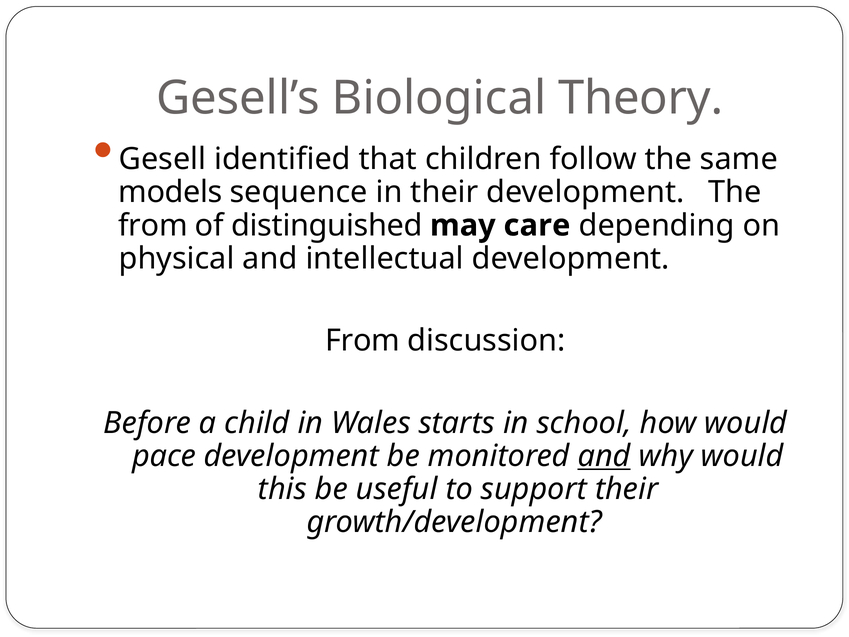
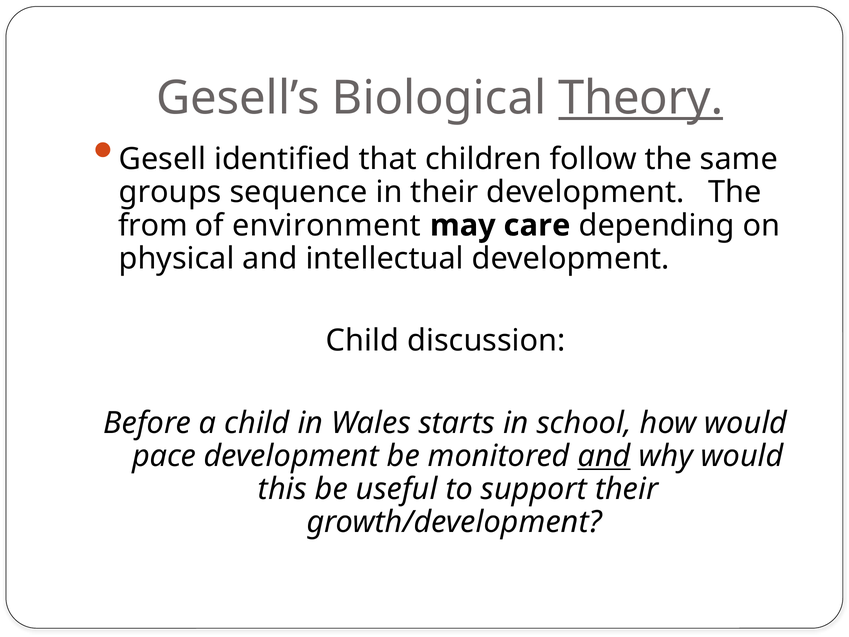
Theory underline: none -> present (641, 98)
models: models -> groups (170, 192)
distinguished: distinguished -> environment (327, 225)
From: From -> Child (362, 341)
